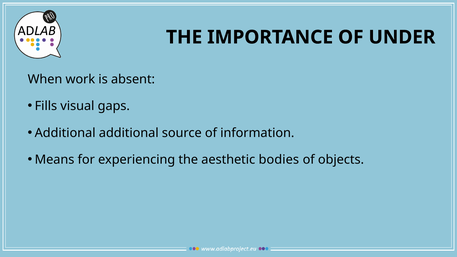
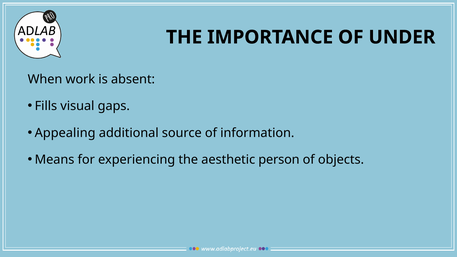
Additional: Additional -> Appealing (65, 133)
bodies: bodies -> person (279, 160)
